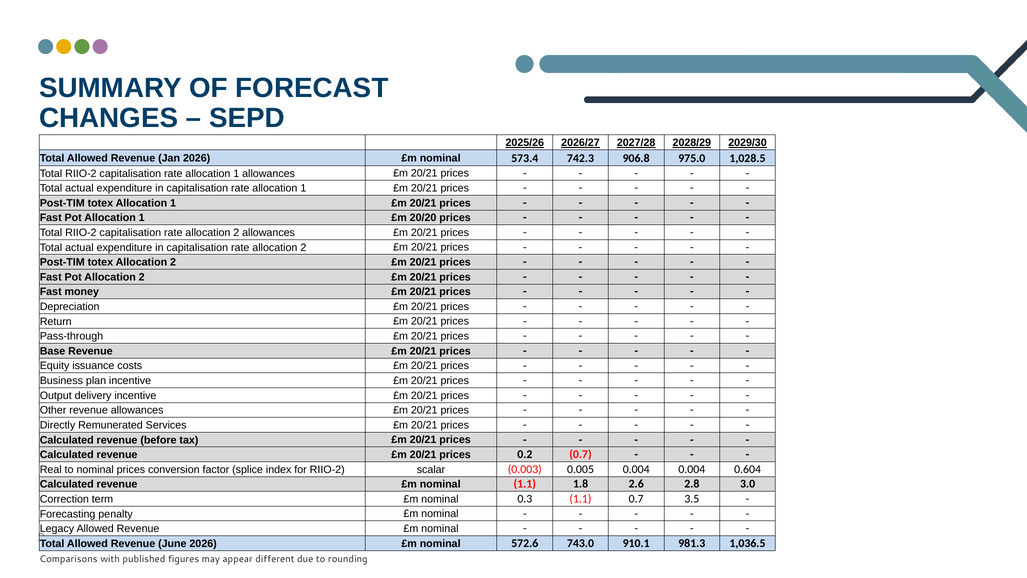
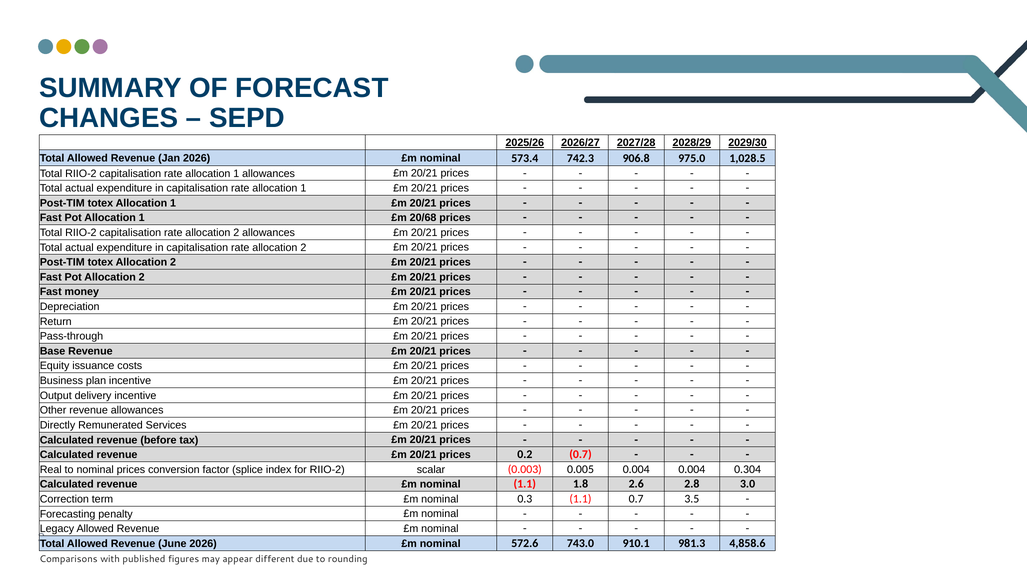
20/20: 20/20 -> 20/68 (423, 218)
0.604: 0.604 -> 0.304 (748, 469)
1,036.5: 1,036.5 -> 4,858.6 (747, 543)
